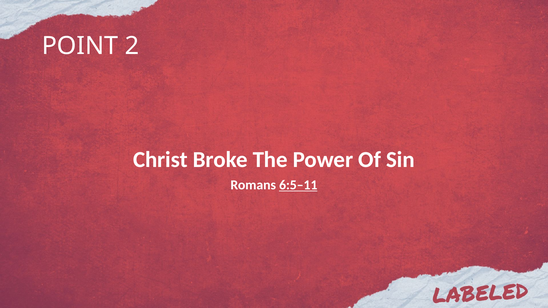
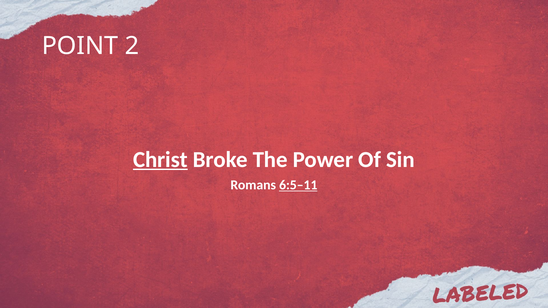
Christ underline: none -> present (160, 160)
